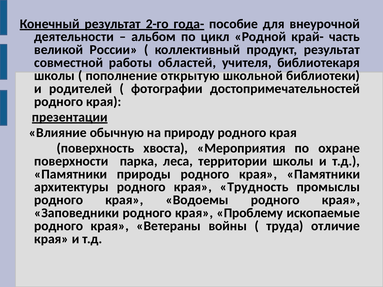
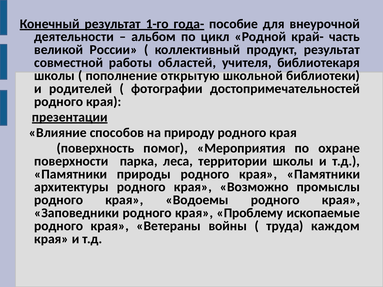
2-го: 2-го -> 1-го (157, 24)
обычную: обычную -> способов (117, 133)
хвоста: хвоста -> помог (166, 148)
Трудность: Трудность -> Возможно (254, 187)
отличие: отличие -> каждом (335, 226)
